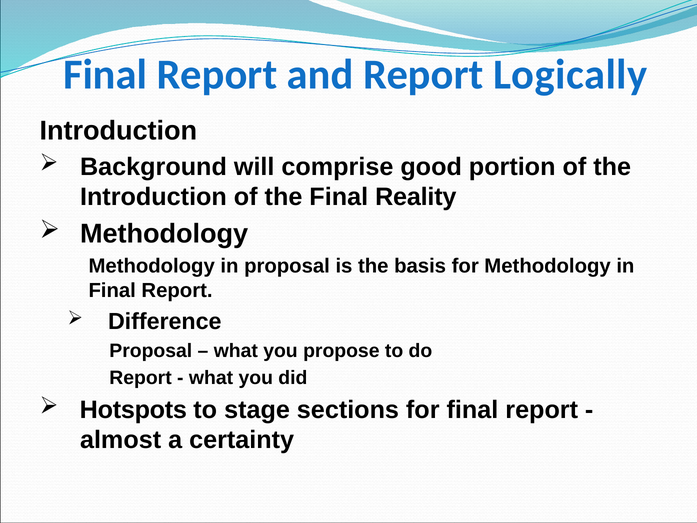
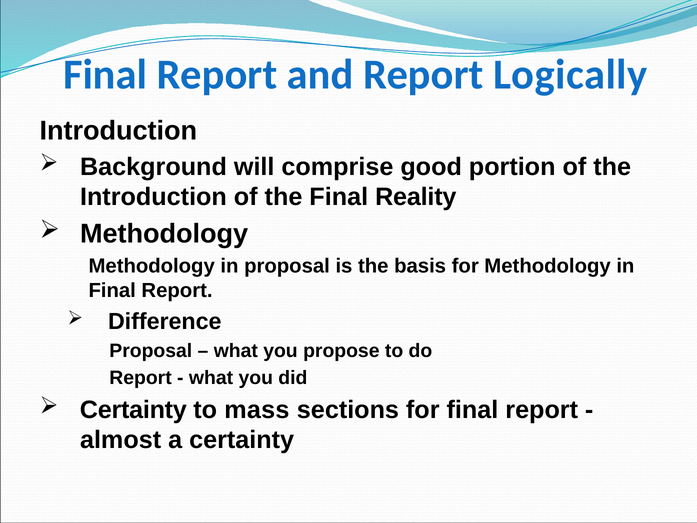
Hotspots: Hotspots -> Certainty (133, 410)
stage: stage -> mass (257, 410)
